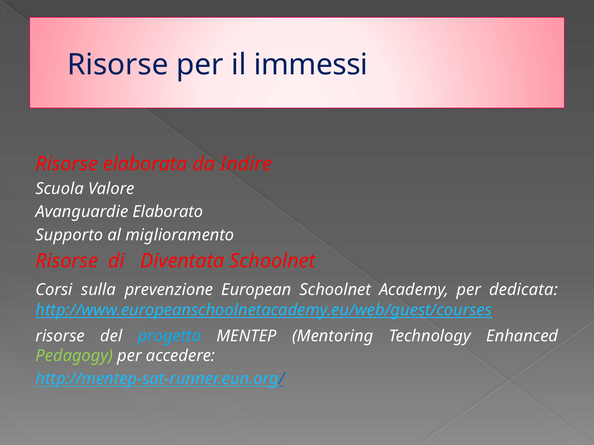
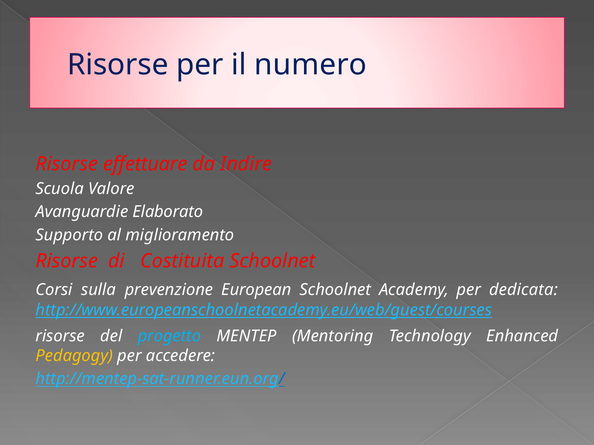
immessi: immessi -> numero (311, 65)
elaborata: elaborata -> effettuare (145, 164)
Diventata: Diventata -> Costituita (182, 261)
Pedagogy colour: light green -> yellow (74, 356)
